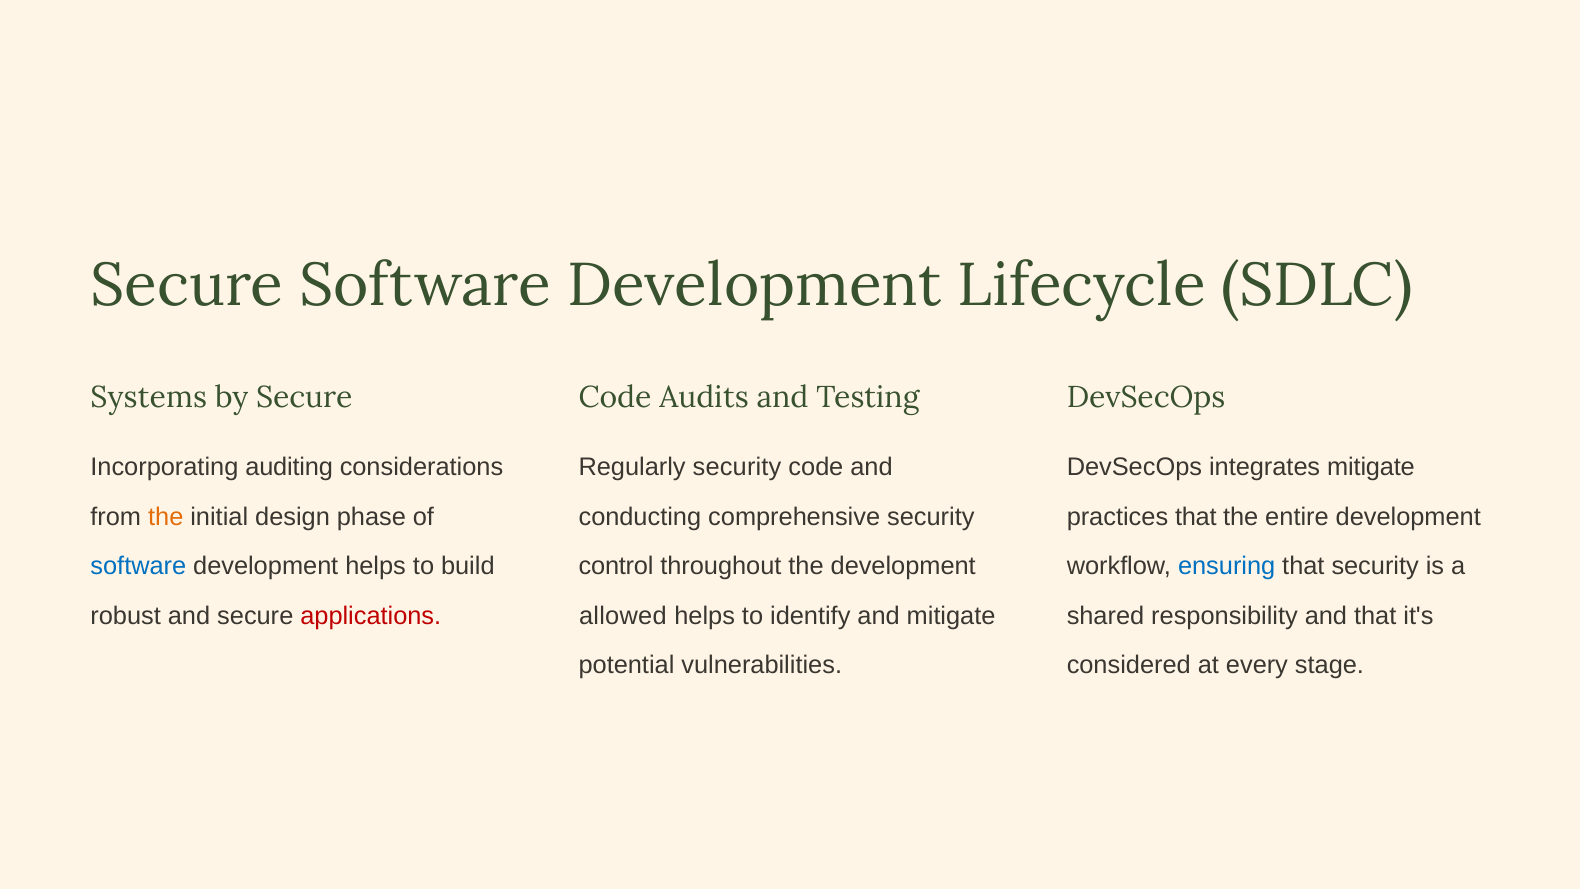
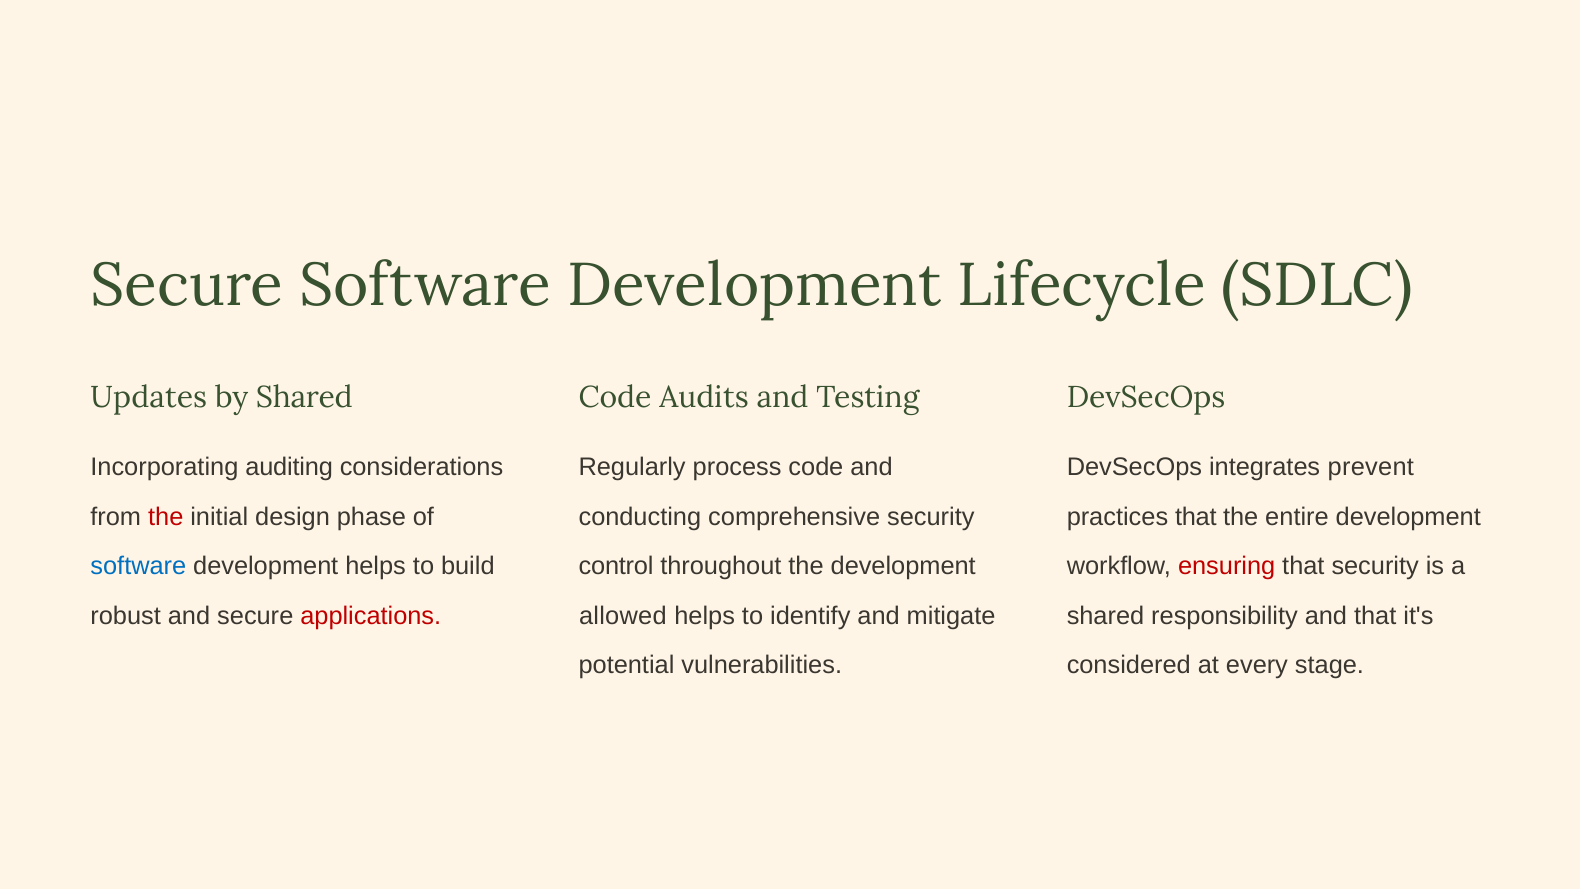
Systems: Systems -> Updates (149, 397)
by Secure: Secure -> Shared (304, 397)
Regularly security: security -> process (737, 467)
integrates mitigate: mitigate -> prevent (1371, 467)
the colour: orange -> red (166, 517)
ensuring colour: blue -> red (1227, 566)
